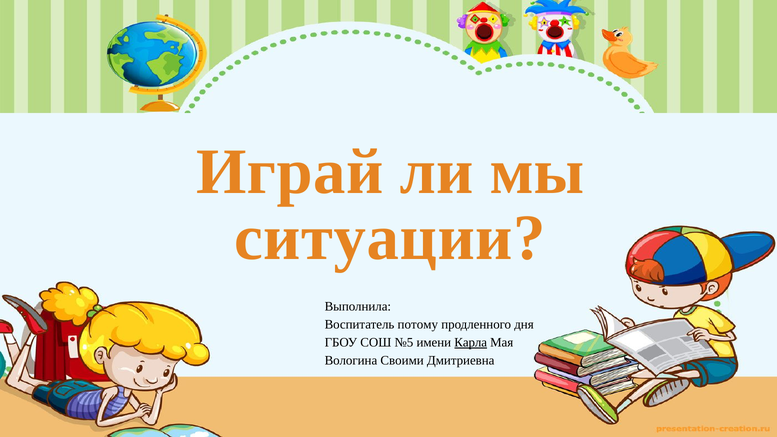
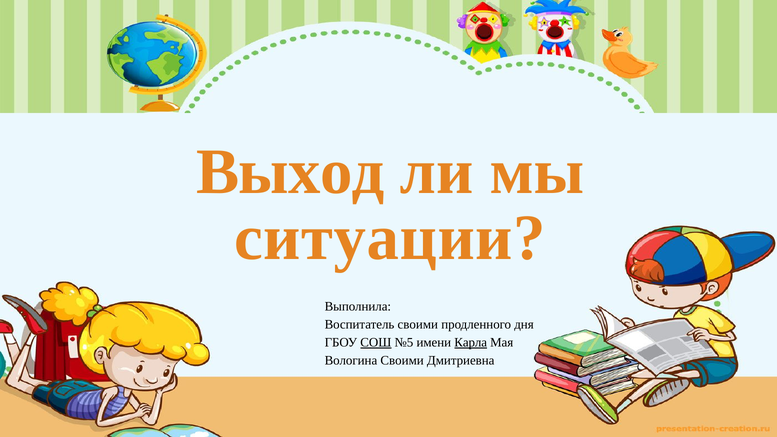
Играй: Играй -> Выход (290, 172)
Воспитатель потому: потому -> своими (418, 324)
СОШ underline: none -> present (376, 343)
